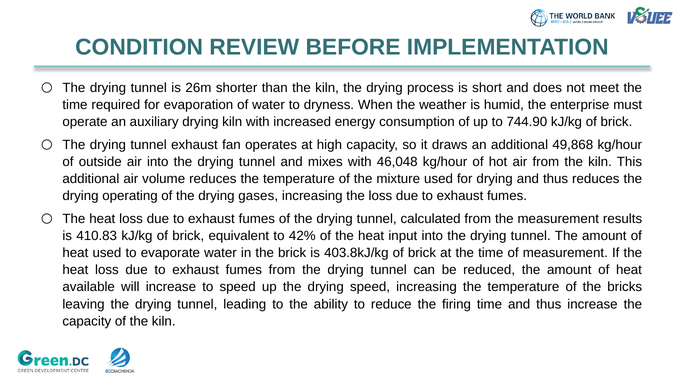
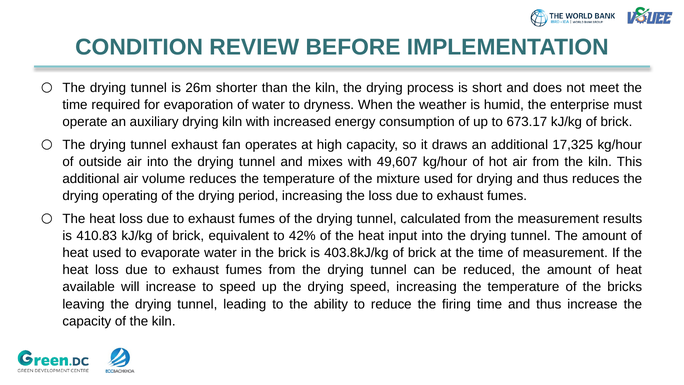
744.90: 744.90 -> 673.17 (527, 122)
49,868: 49,868 -> 17,325 (573, 145)
46,048: 46,048 -> 49,607 (397, 162)
gases: gases -> period (258, 196)
